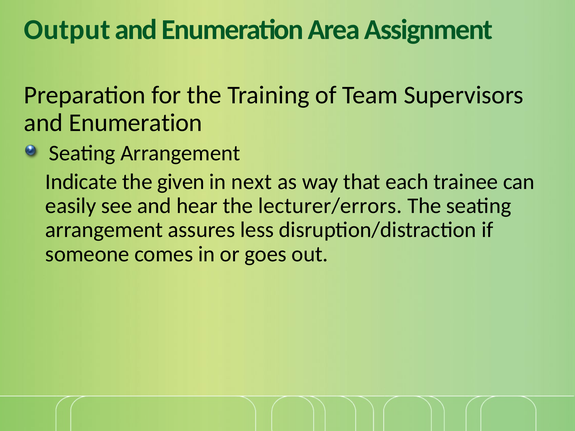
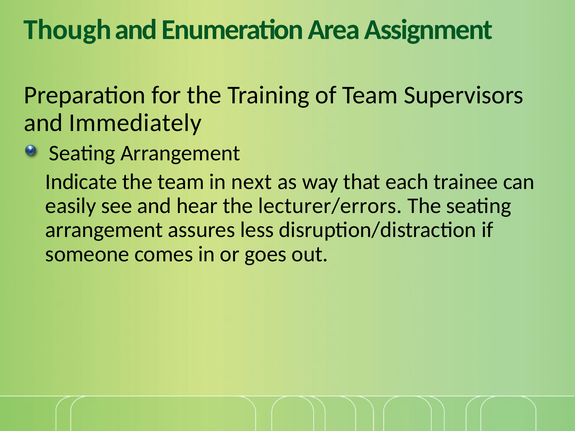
Output: Output -> Though (67, 30)
Enumeration: Enumeration -> Immediately (135, 123)
the given: given -> team (181, 182)
